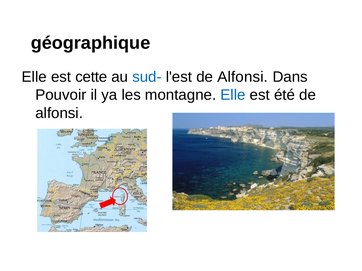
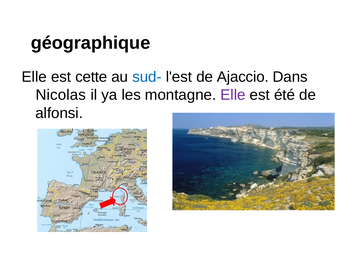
l'est de Alfonsi: Alfonsi -> Ajaccio (243, 77)
Pouvoir: Pouvoir -> Nicolas (61, 95)
Elle colour: blue -> purple (233, 95)
